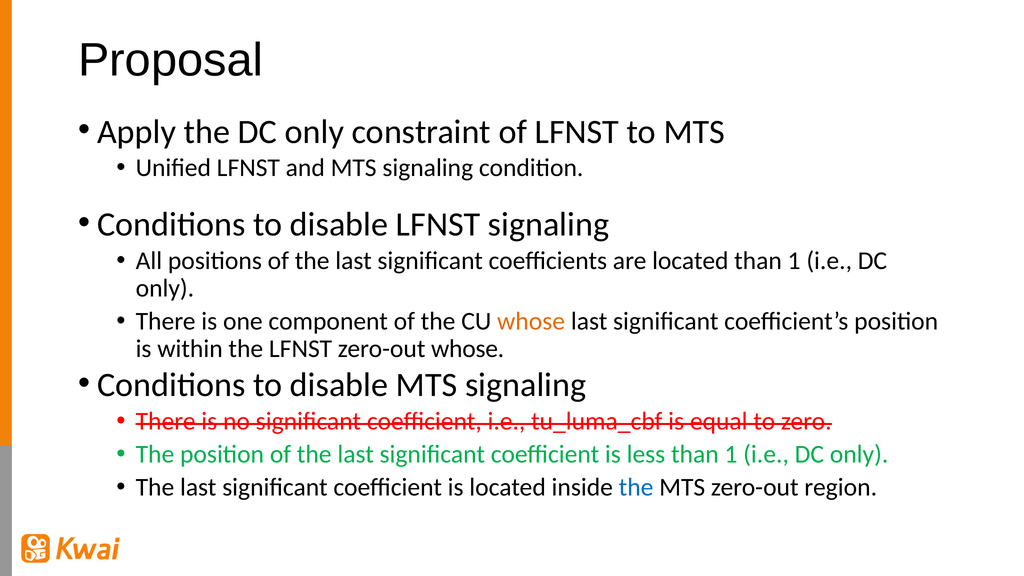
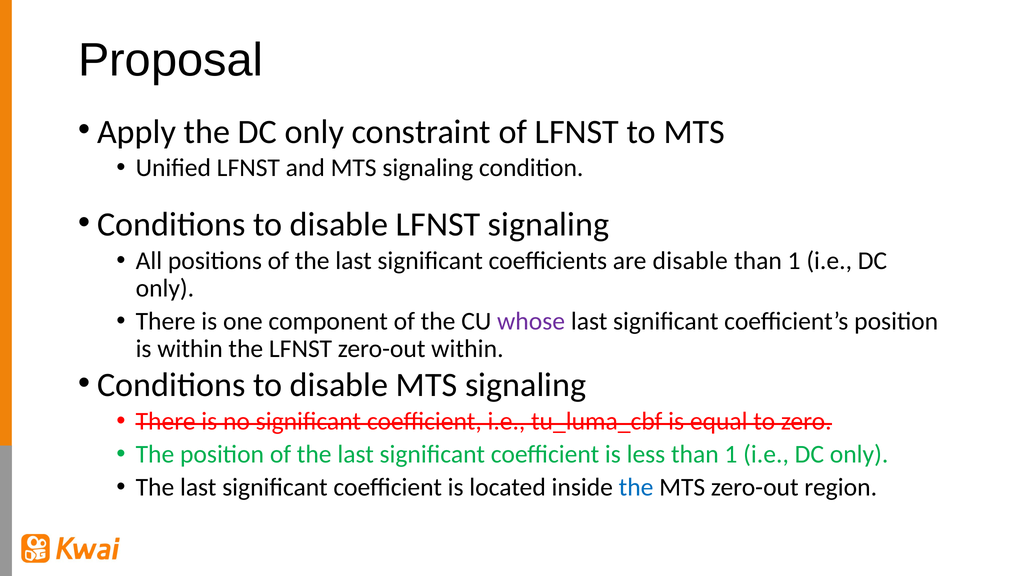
are located: located -> disable (690, 261)
whose colour: orange -> purple (531, 321)
zero-out whose: whose -> within (467, 349)
